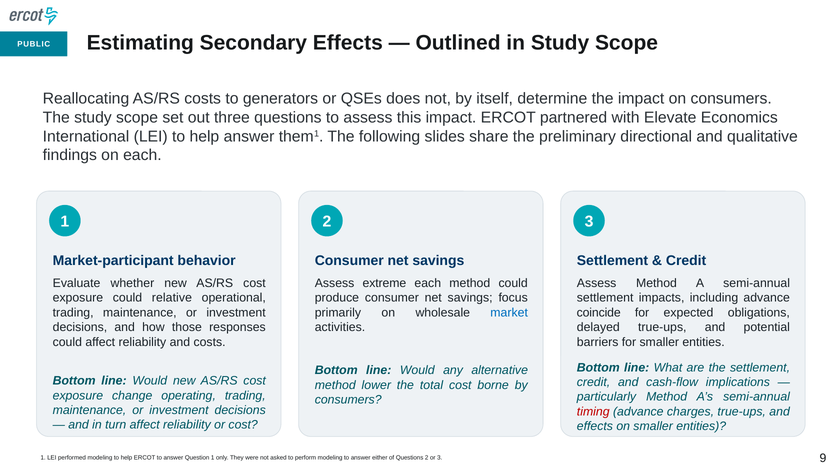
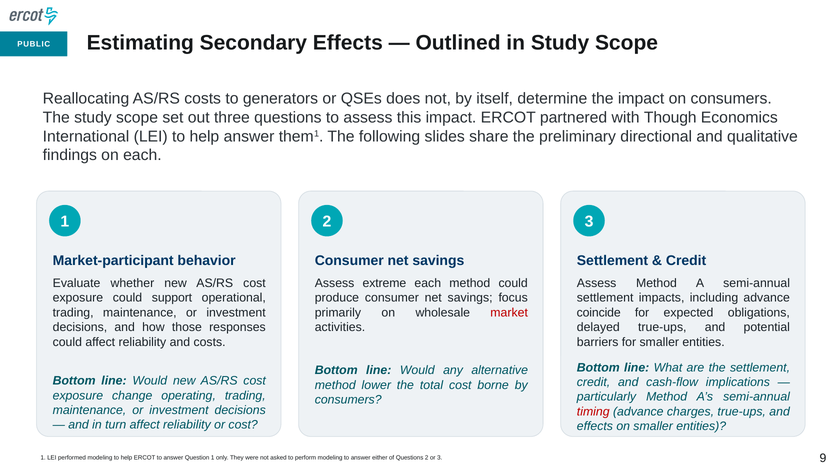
Elevate: Elevate -> Though (670, 118)
relative: relative -> support (172, 298)
market colour: blue -> red (509, 313)
